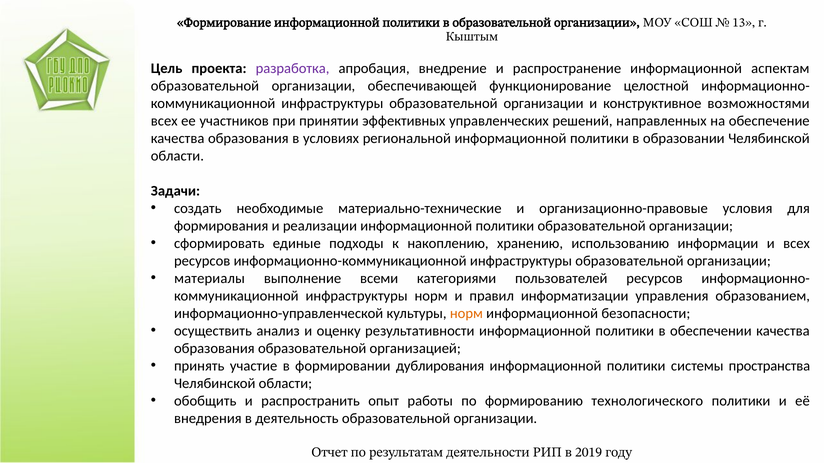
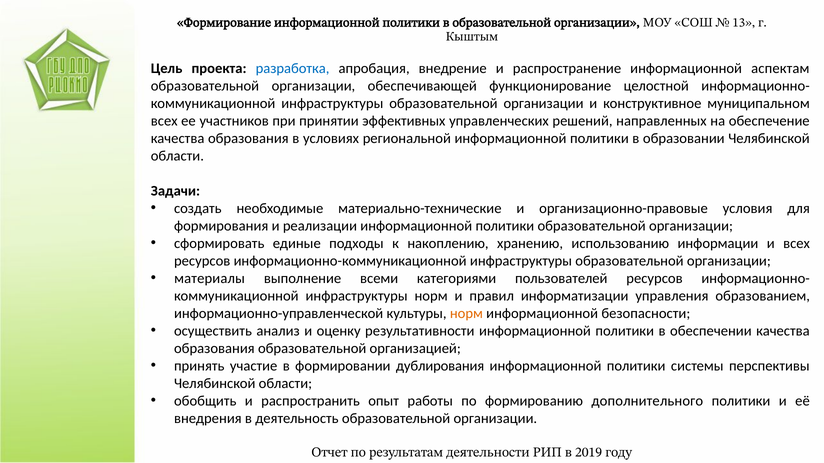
разработка colour: purple -> blue (293, 68)
возможностями: возможностями -> муниципальном (759, 104)
пространства: пространства -> перспективы (769, 366)
технологического: технологического -> дополнительного (647, 401)
